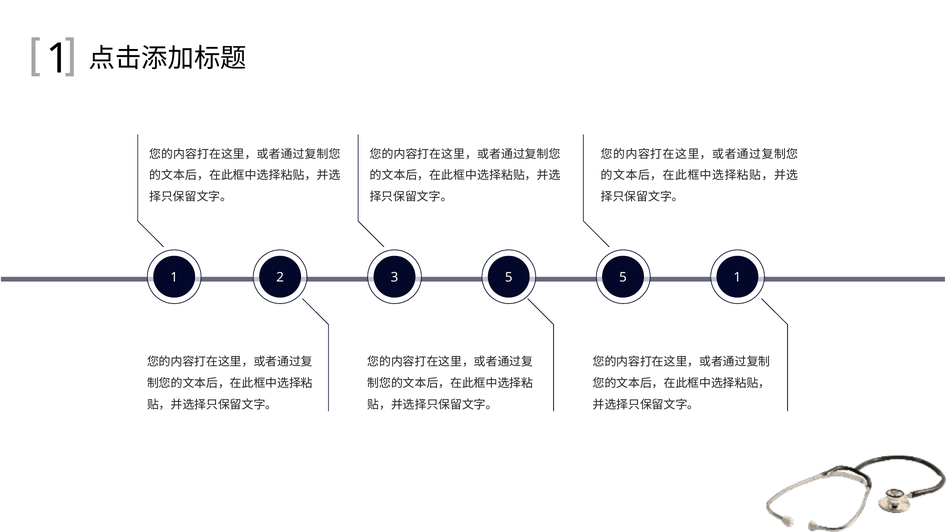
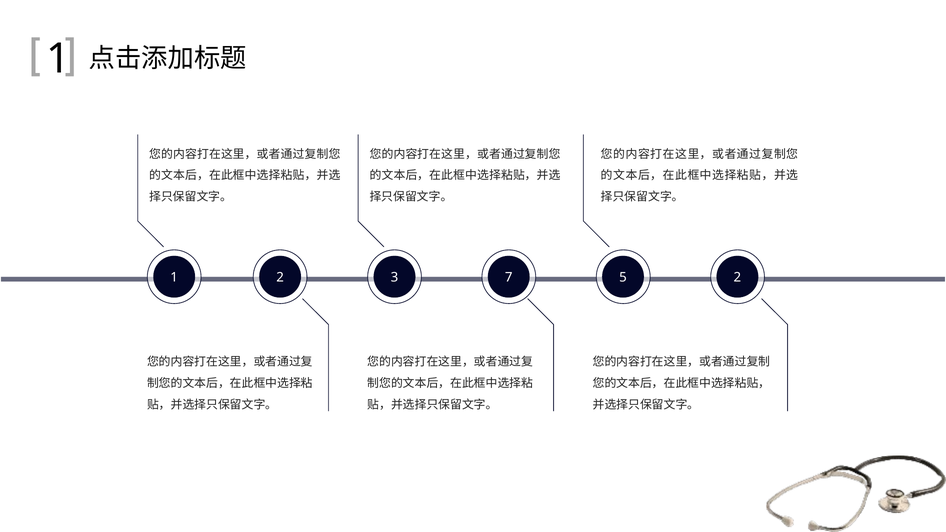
3 5: 5 -> 7 (509, 278)
5 1: 1 -> 2 (737, 278)
